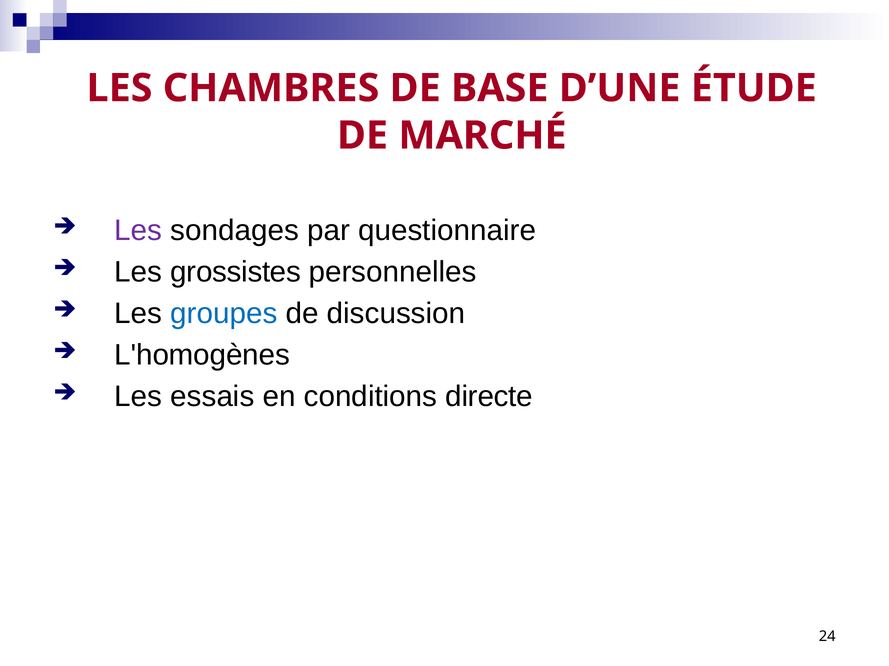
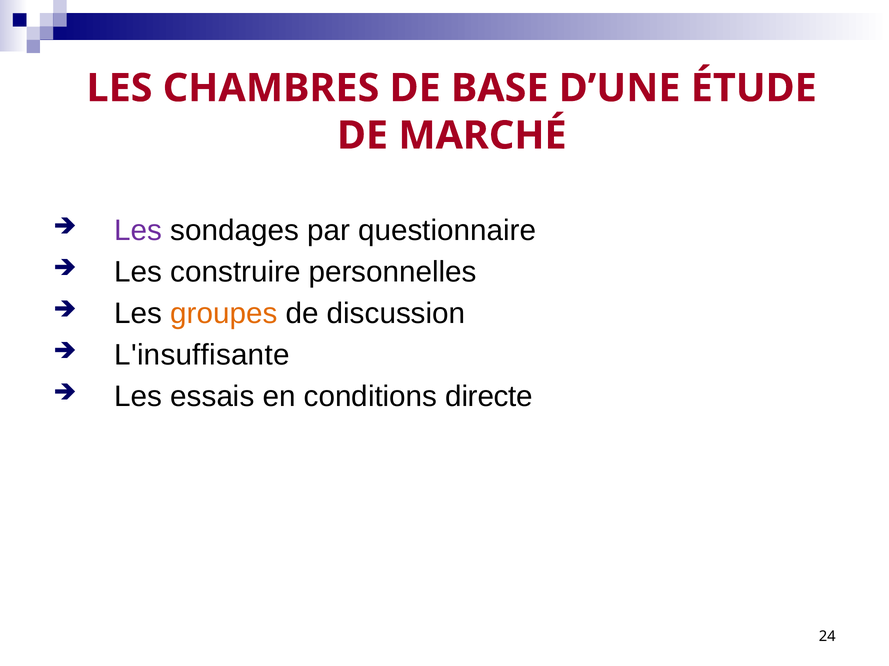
grossistes: grossistes -> construire (235, 272)
groupes colour: blue -> orange (224, 314)
L'homogènes: L'homogènes -> L'insuffisante (202, 355)
